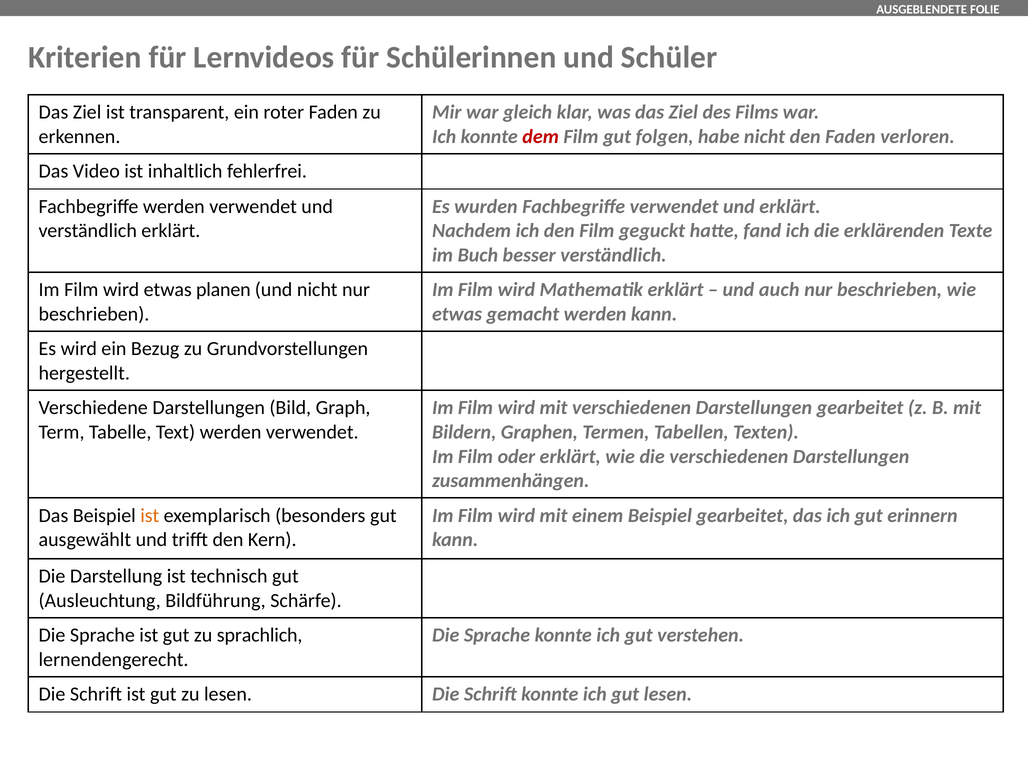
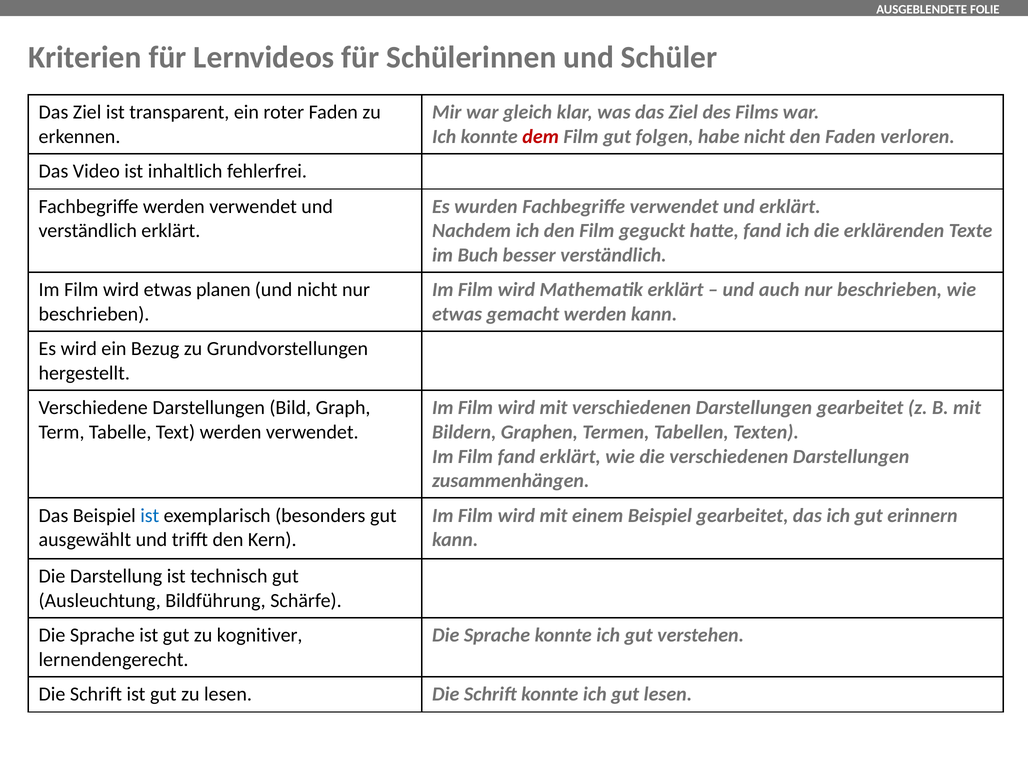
Film oder: oder -> fand (516, 456)
ist colour: orange -> blue (150, 515)
sprachlich: sprachlich -> kognitiver (260, 635)
